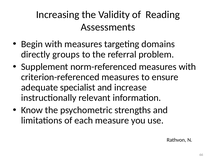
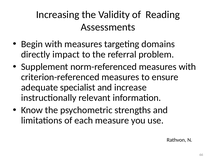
groups: groups -> impact (66, 54)
